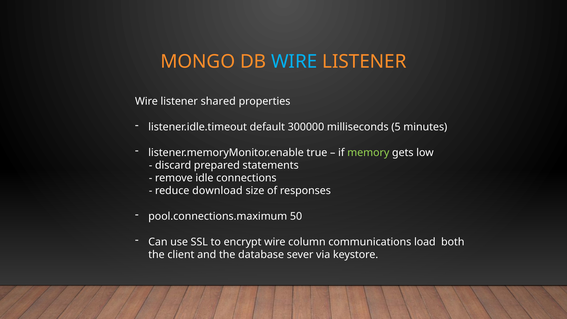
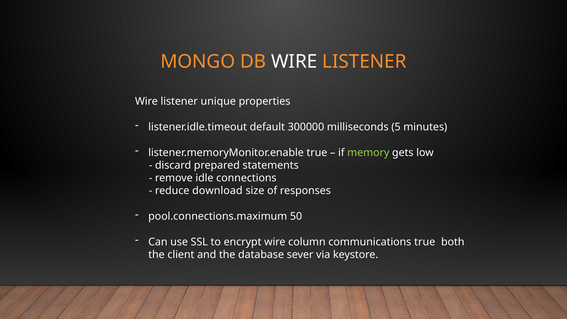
WIRE colour: light blue -> white (294, 62)
shared: shared -> unique (218, 101)
communications load: load -> true (425, 242)
